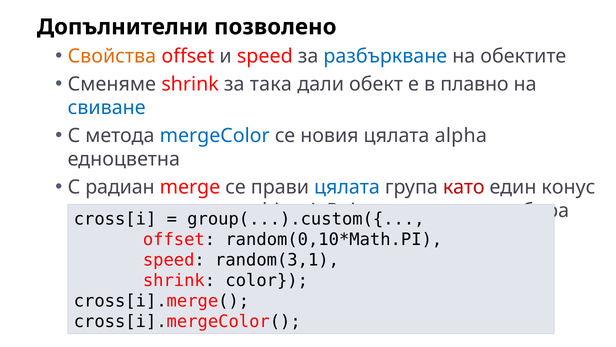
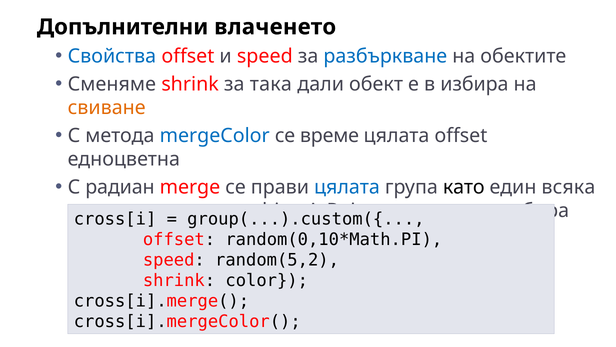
позволено: позволено -> влаченето (275, 27)
Свойства colour: orange -> blue (112, 56)
в плавно: плавно -> избира (474, 84)
свиване colour: blue -> orange (107, 108)
новия: новия -> време (329, 135)
цялата alpha: alpha -> offset (461, 135)
като colour: red -> black (464, 187)
конус: конус -> всяка (568, 187)
random(3,1: random(3,1 -> random(5,2 (277, 260)
